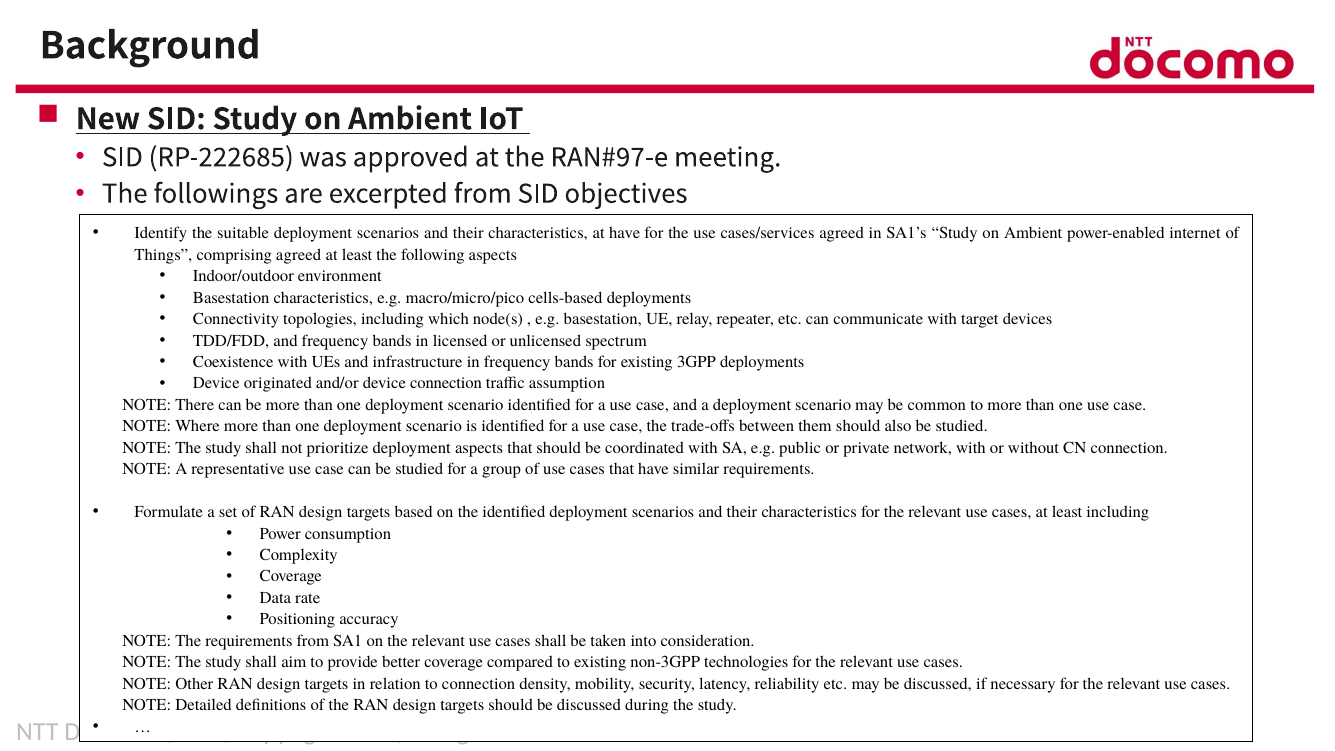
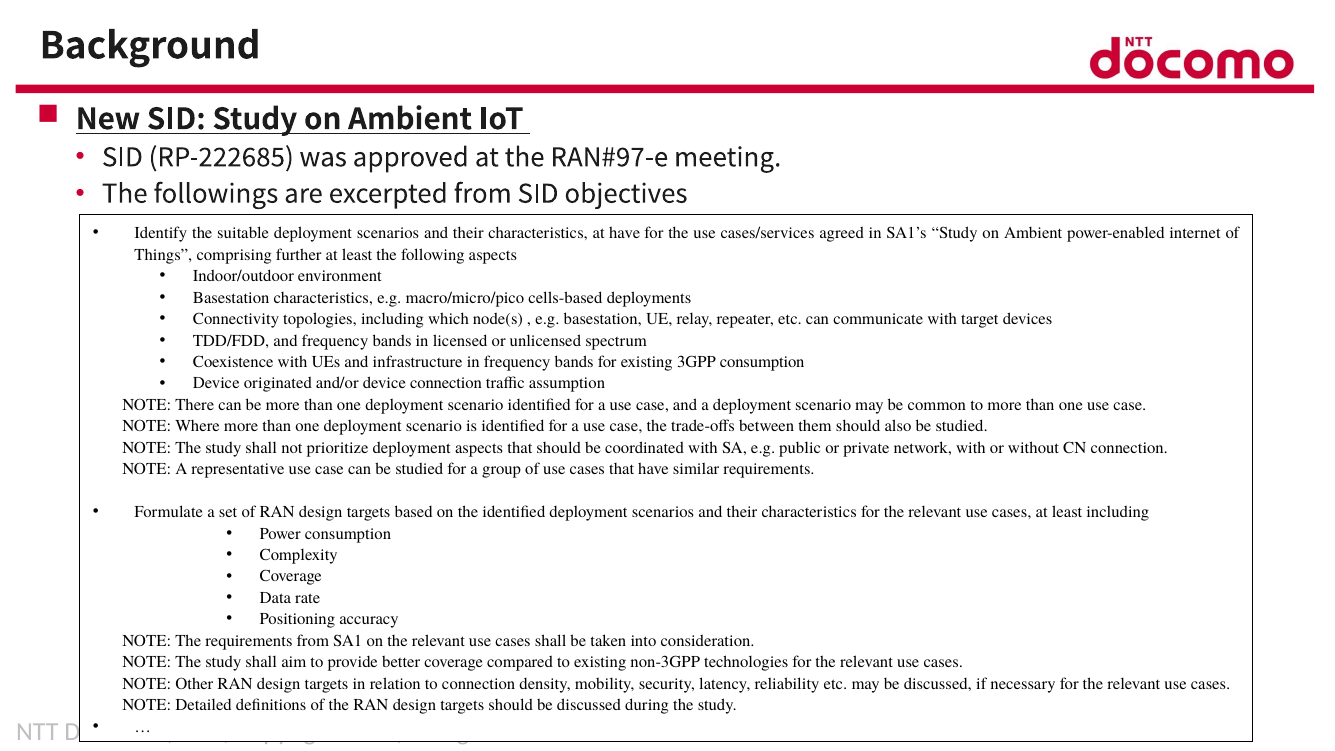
comprising agreed: agreed -> further (299, 255)
3GPP deployments: deployments -> consumption (762, 362)
